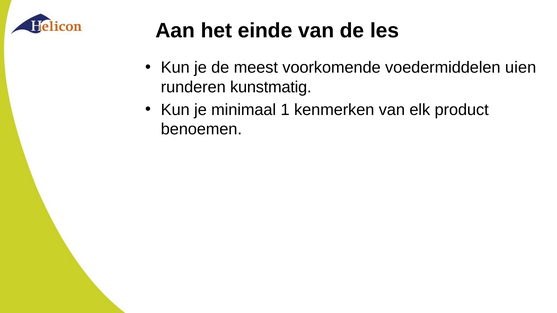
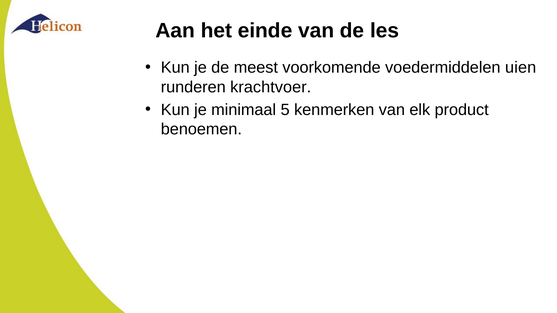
kunstmatig: kunstmatig -> krachtvoer (271, 87)
1: 1 -> 5 (285, 110)
